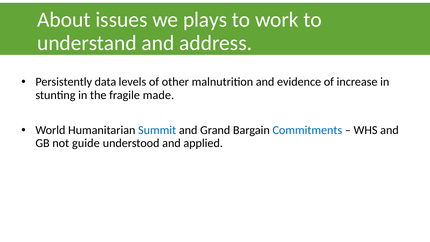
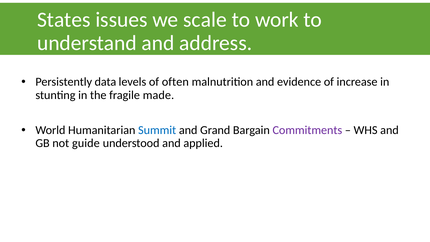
About: About -> States (64, 20)
plays: plays -> scale (205, 20)
other: other -> often (175, 82)
Commitments colour: blue -> purple (307, 130)
